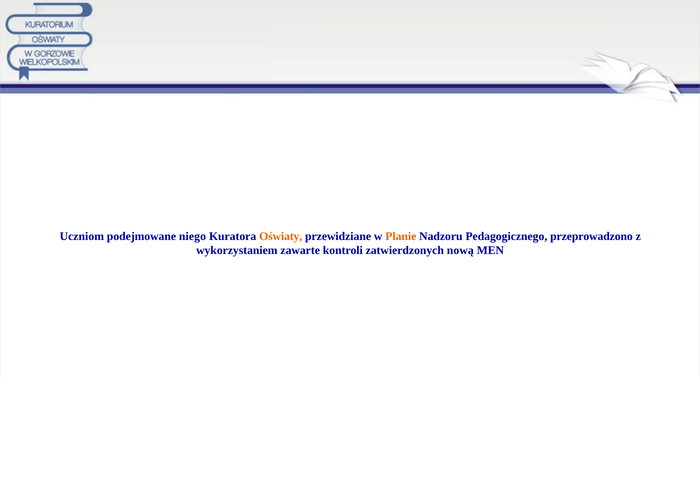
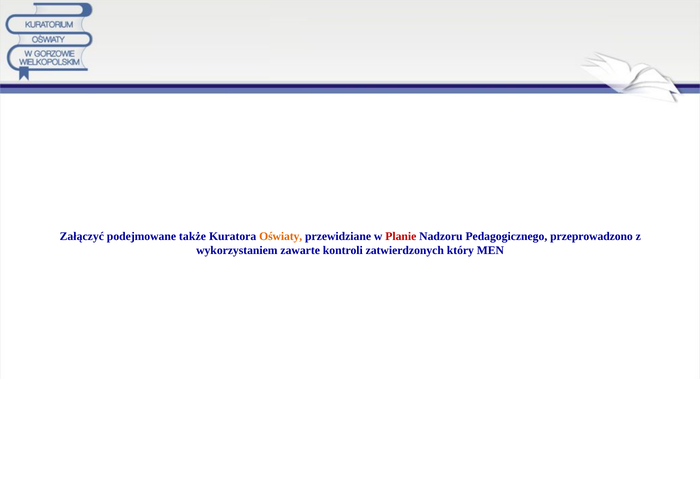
Uczniom: Uczniom -> Załączyć (82, 236)
niego: niego -> także (192, 236)
Planie colour: orange -> red (401, 236)
nową: nową -> który (460, 250)
